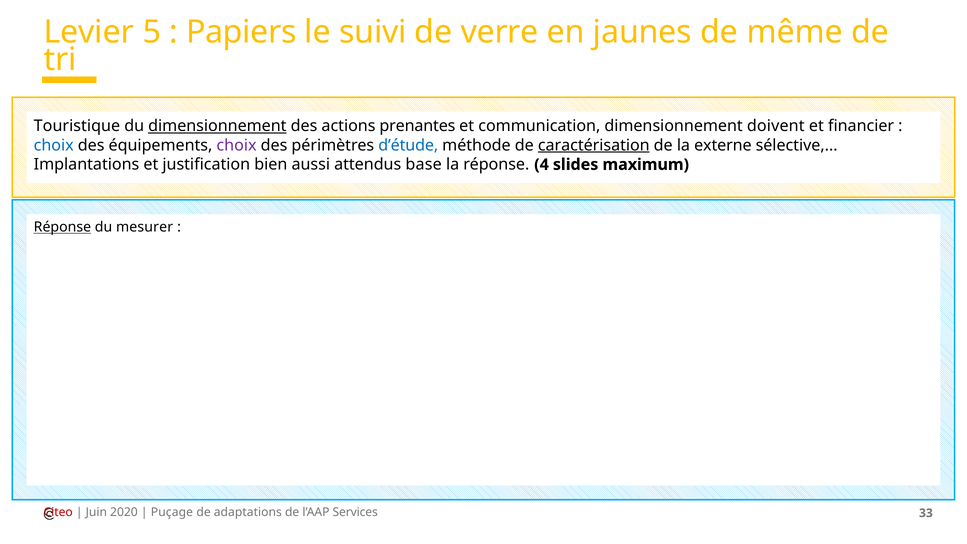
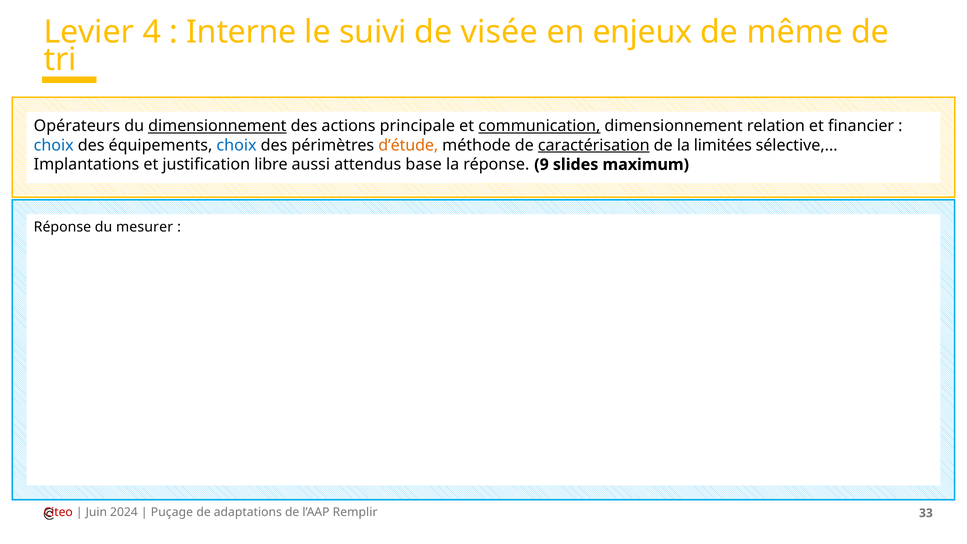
5: 5 -> 4 (152, 32)
Papiers: Papiers -> Interne (241, 32)
verre: verre -> visée (499, 32)
jaunes: jaunes -> enjeux (643, 32)
Touristique: Touristique -> Opérateurs (77, 126)
prenantes: prenantes -> principale (417, 126)
communication underline: none -> present (539, 126)
doivent: doivent -> relation (776, 126)
choix colour: purple -> blue (237, 145)
d’étude colour: blue -> orange (408, 145)
externe: externe -> limitées (723, 145)
bien: bien -> libre (271, 165)
4: 4 -> 9 (541, 165)
Réponse underline: present -> none (62, 227)
2020: 2020 -> 2024 (124, 512)
Services: Services -> Remplir (355, 512)
